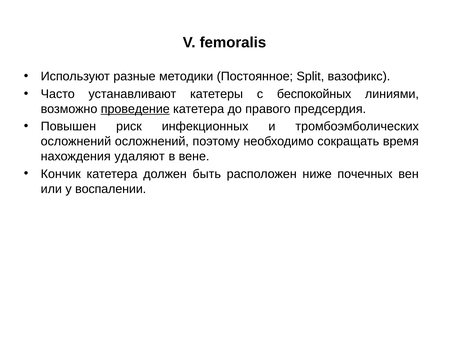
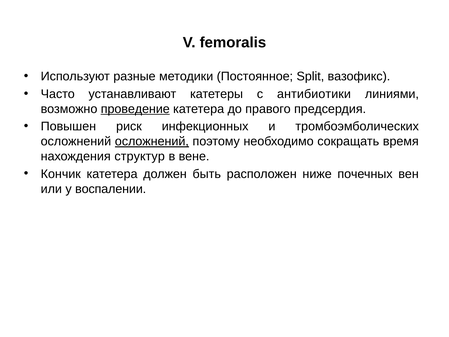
беспокойных: беспокойных -> антибиотики (314, 94)
осложнений underline: none -> present (152, 141)
удаляют: удаляют -> структур (140, 156)
